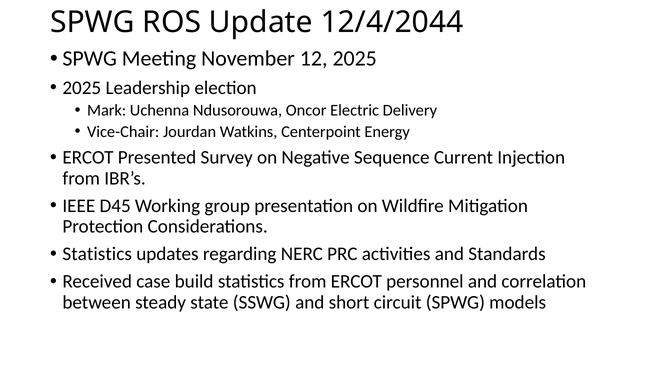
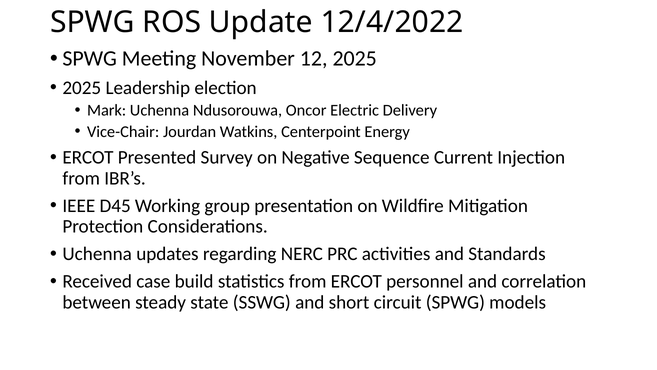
12/4/2044: 12/4/2044 -> 12/4/2022 (392, 22)
Statistics: Statistics -> Uchenna (97, 254)
